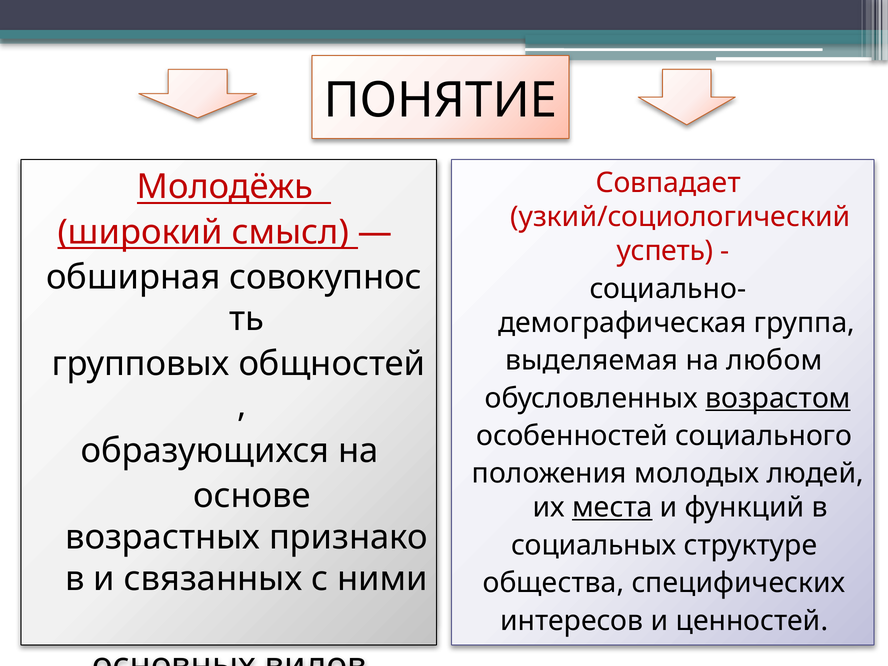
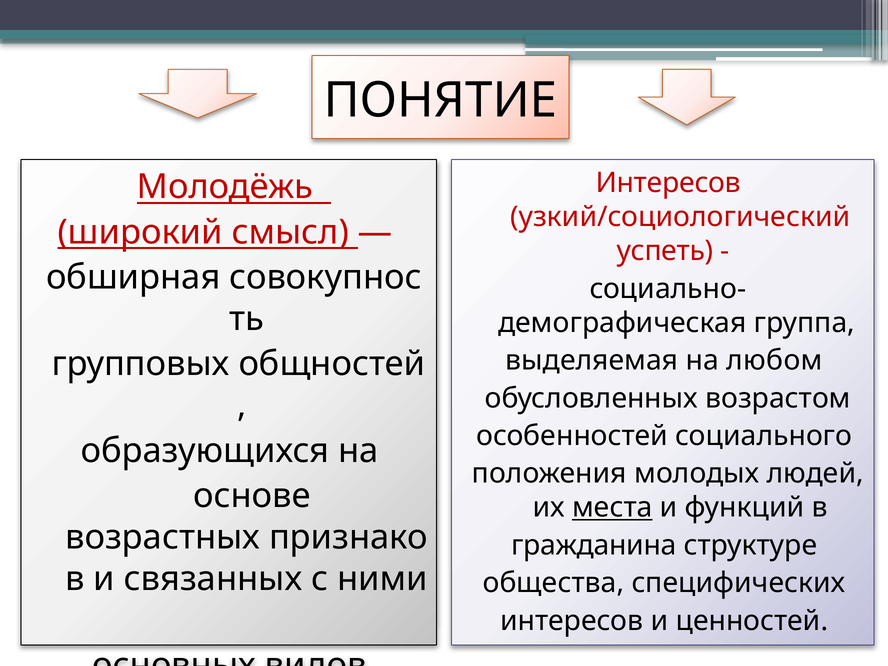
Совпадает: Совпадает -> Интересов (668, 183)
возрастом underline: present -> none (778, 398)
социальных: социальных -> гражданина (594, 545)
